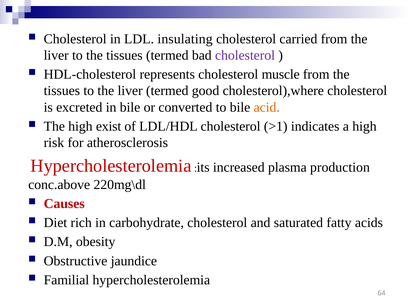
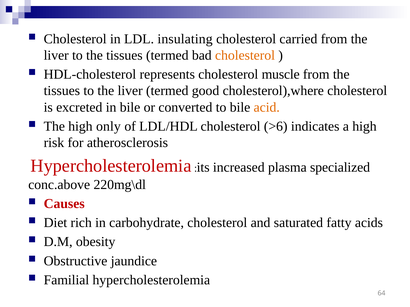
cholesterol colour: purple -> orange (245, 55)
exist: exist -> only (108, 126)
>1: >1 -> >6 (276, 126)
production: production -> specialized (340, 167)
